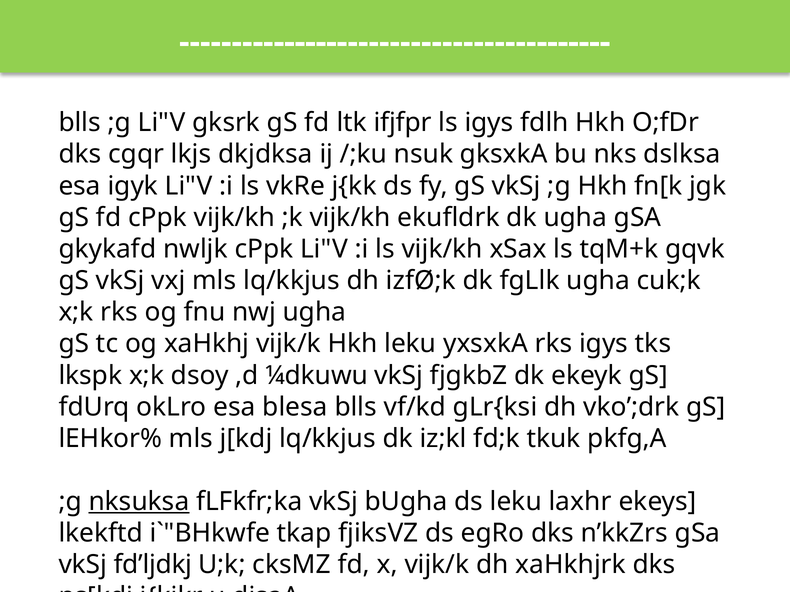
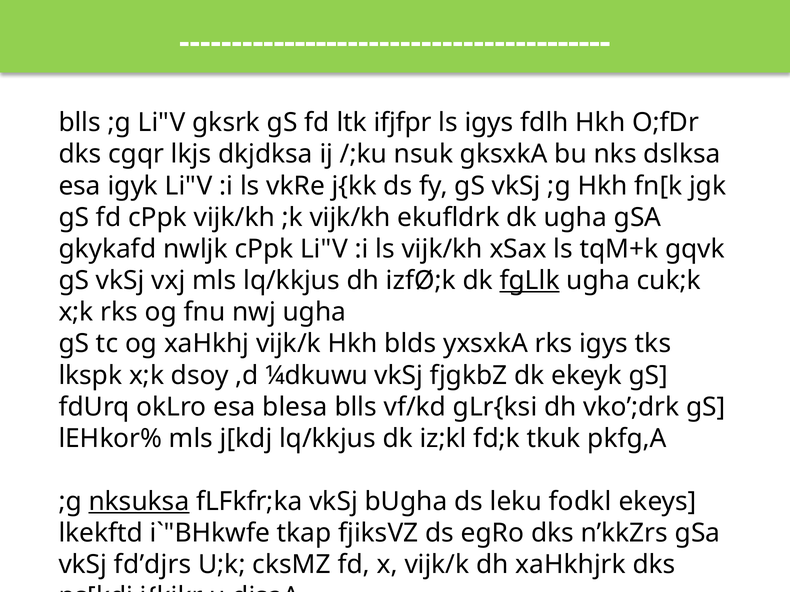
fgLlk underline: none -> present (530, 281)
Hkh leku: leku -> blds (410, 344)
laxhr: laxhr -> fodkl (580, 502)
fd’ljdkj: fd’ljdkj -> fd’djrs (153, 565)
